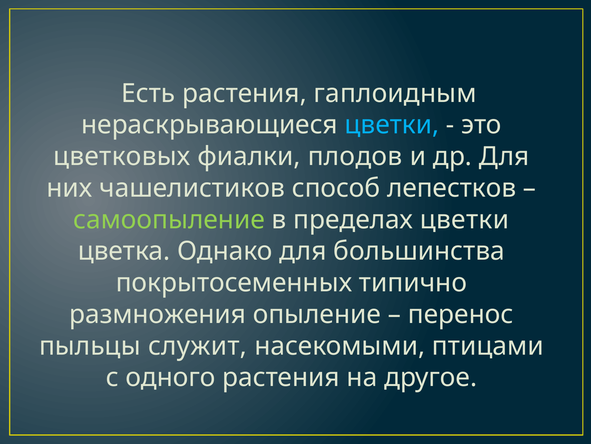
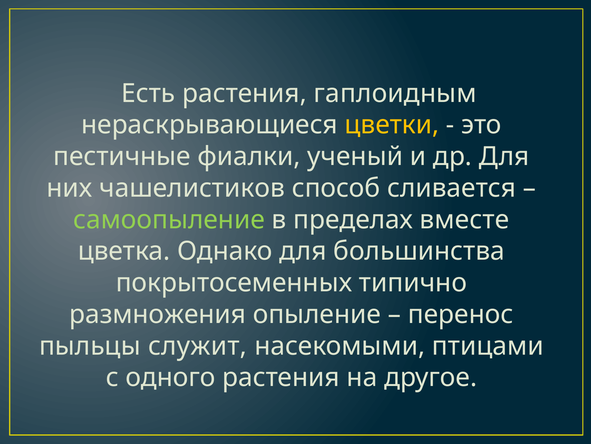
цветки colour: light blue -> yellow (392, 125)
цветковых: цветковых -> пестичные (122, 156)
плодов: плодов -> ученый (355, 156)
лепестков: лепестков -> сливается (452, 188)
пределах цветки: цветки -> вместе (465, 219)
